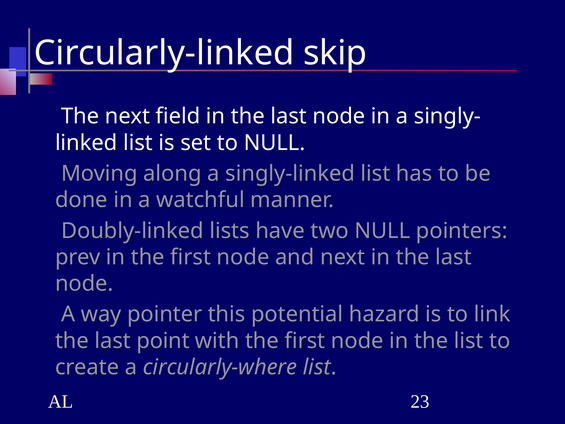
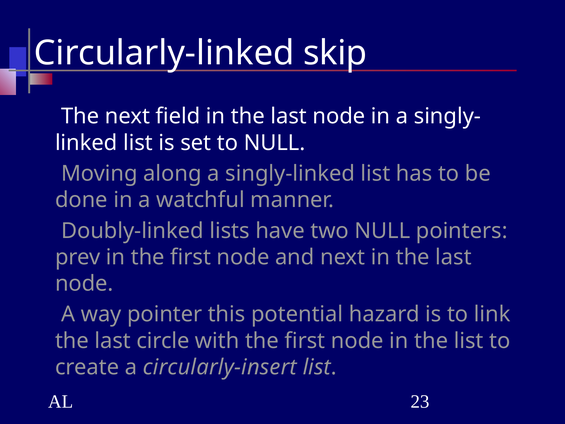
point: point -> circle (163, 341)
circularly-where: circularly-where -> circularly-insert (220, 367)
